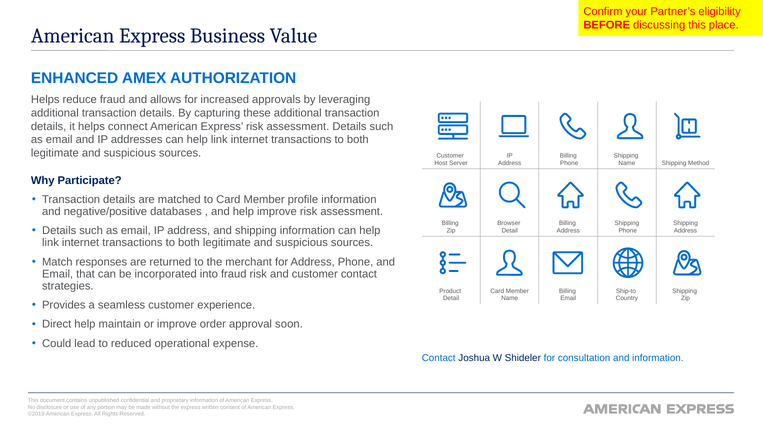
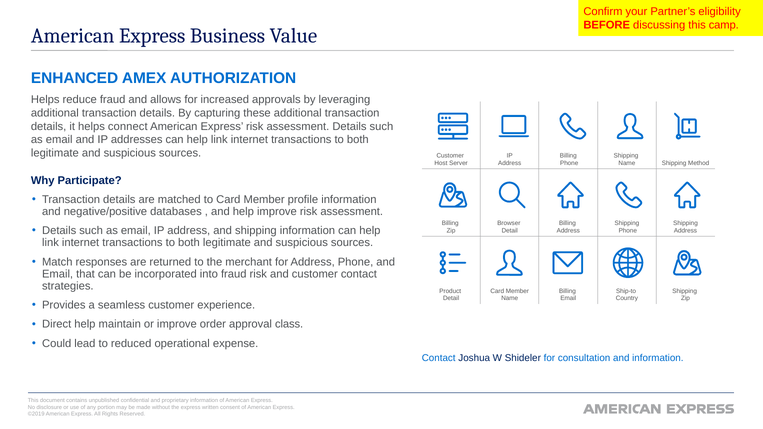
place: place -> camp (724, 25)
soon: soon -> class (289, 324)
